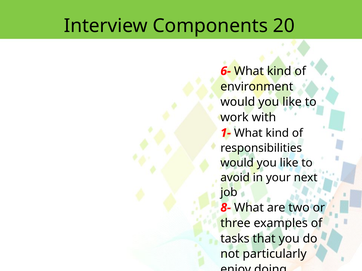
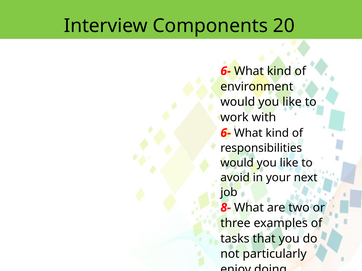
1-: 1- -> 6- (226, 133)
